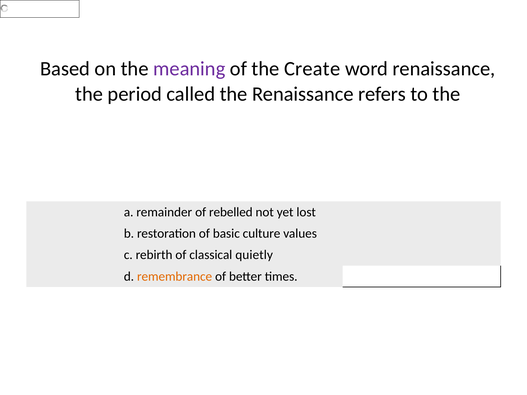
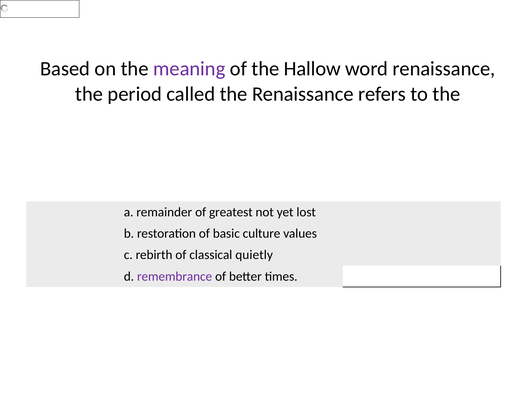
Create: Create -> Hallow (312, 69)
rebelled: rebelled -> greatest (231, 212)
remembrance colour: orange -> purple (175, 277)
